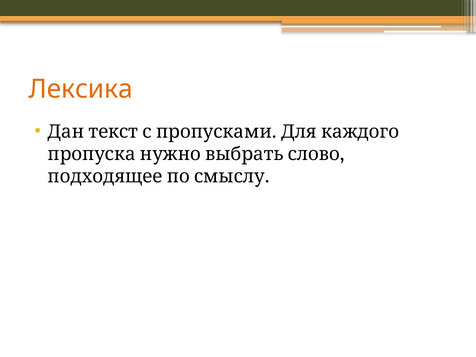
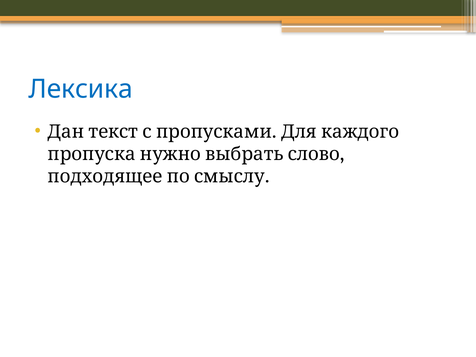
Лексика colour: orange -> blue (81, 89)
